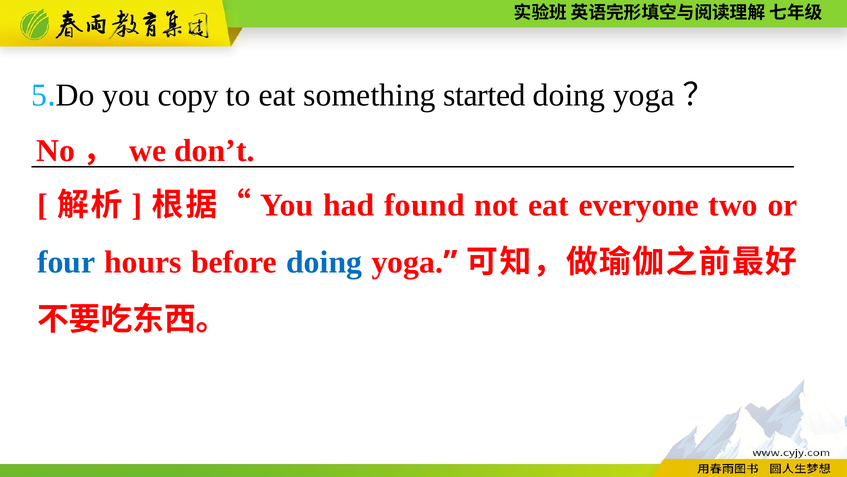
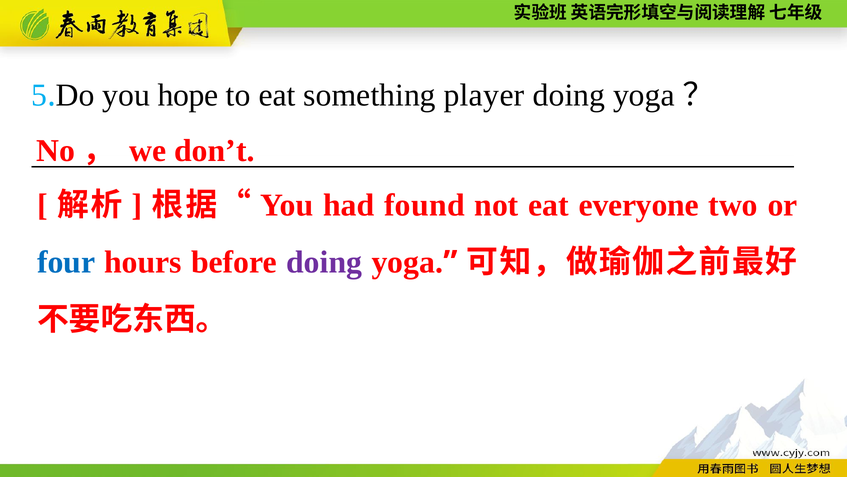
copy: copy -> hope (188, 95)
started: started -> player (484, 95)
doing colour: blue -> purple (324, 262)
